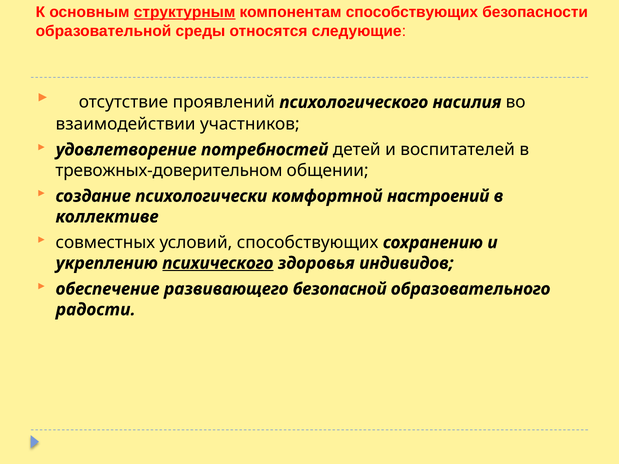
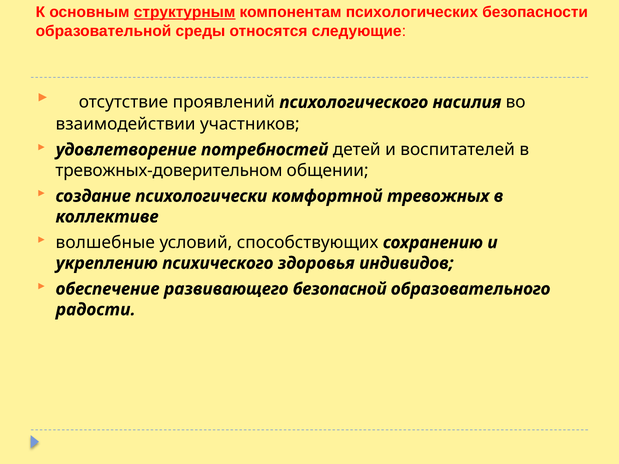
компонентам способствующих: способствующих -> психологических (412, 12)
настроений: настроений -> тревожных (438, 196)
совместных: совместных -> волшебные (105, 243)
психического underline: present -> none (218, 263)
